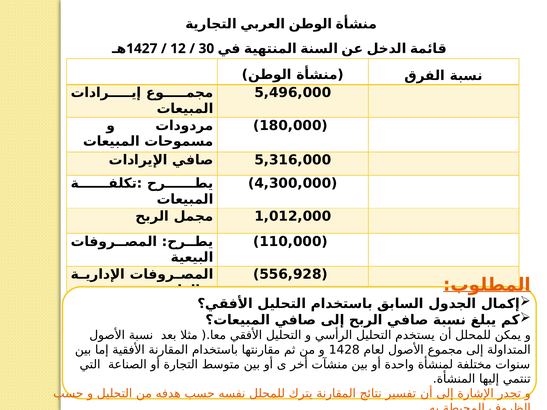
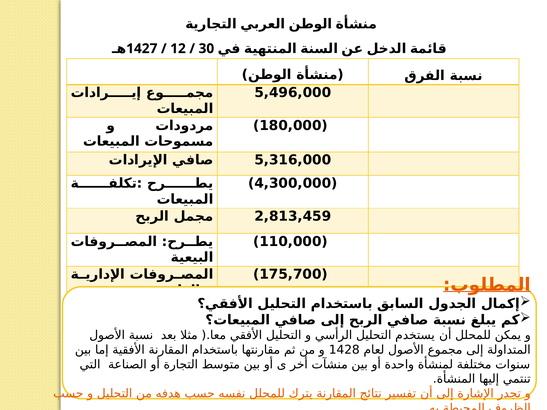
1,012,000: 1,012,000 -> 2,813,459 (293, 216)
556,928: 556,928 -> 175,700 (290, 275)
